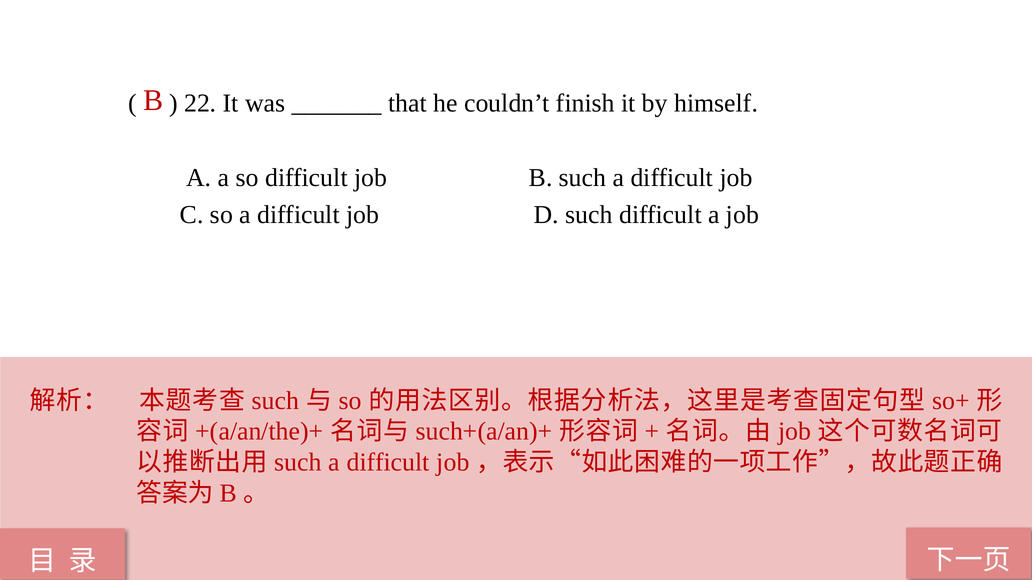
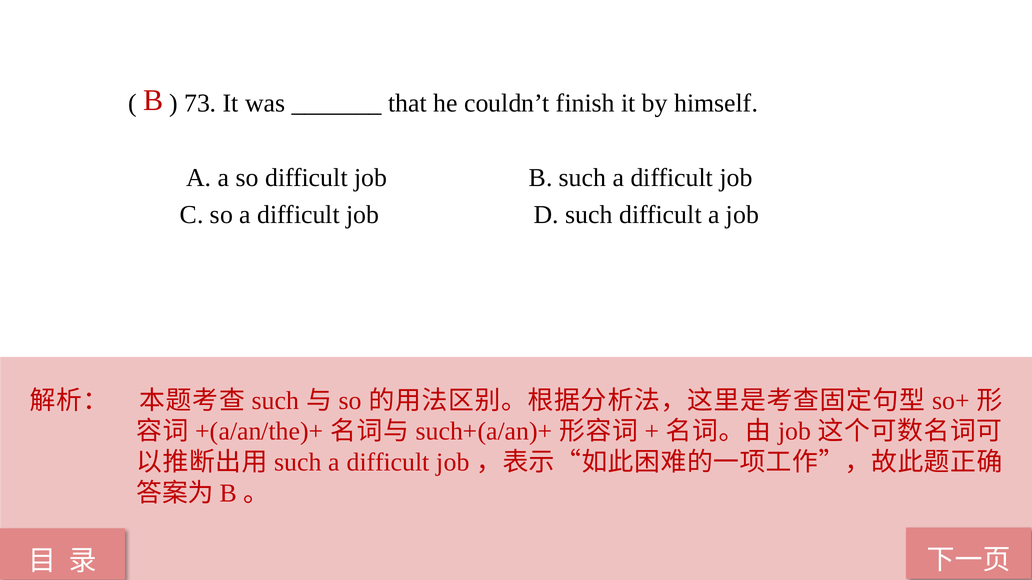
22: 22 -> 73 (200, 104)
